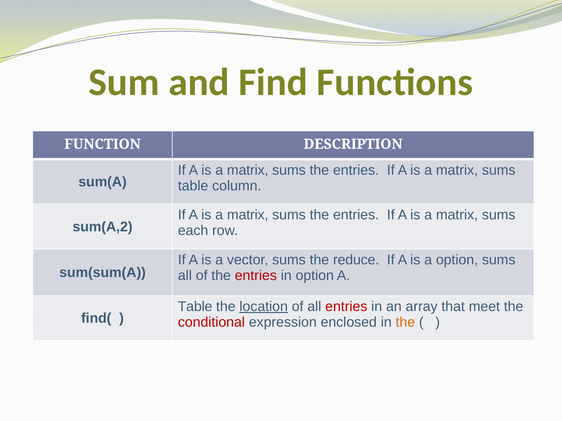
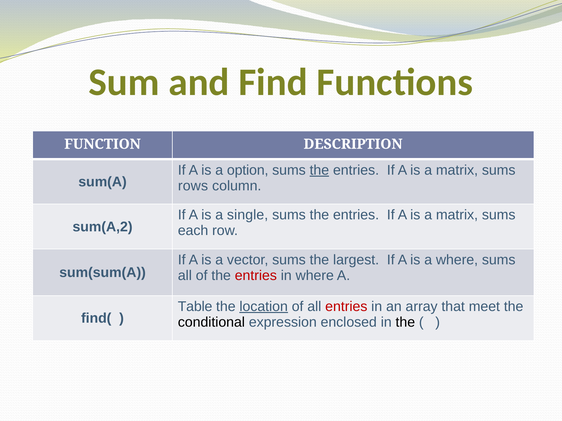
matrix: matrix -> option (248, 170)
the underline: none -> present (319, 170)
table: table -> rows (193, 186)
matrix: matrix -> single (248, 215)
reduce: reduce -> largest (356, 260)
a option: option -> where (457, 260)
in option: option -> where (315, 276)
conditional colour: red -> black (211, 323)
the colour: orange -> black (405, 323)
